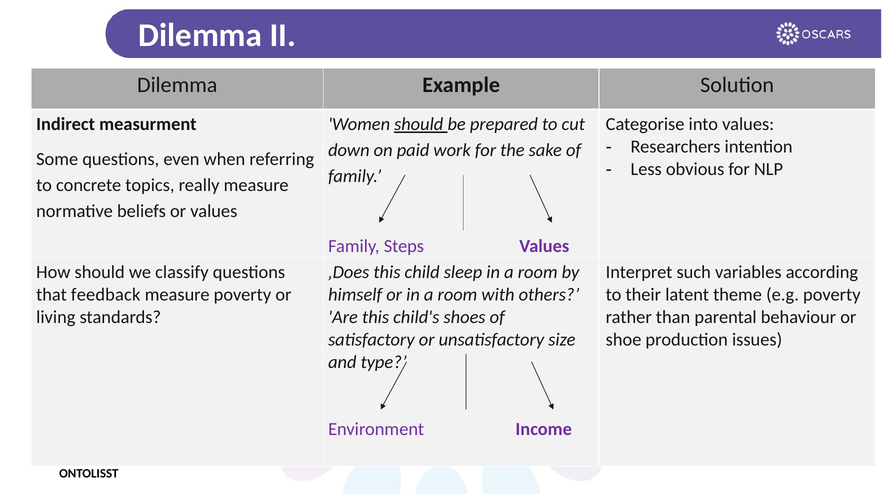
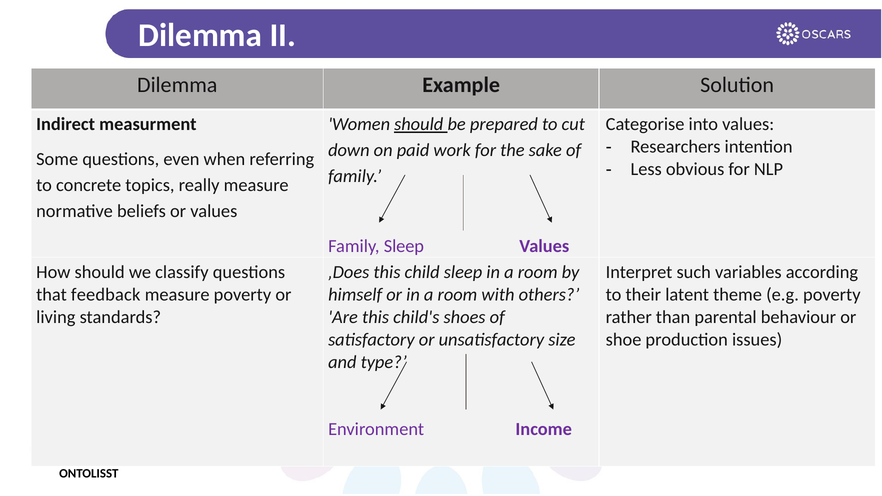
Family Steps: Steps -> Sleep (404, 246)
